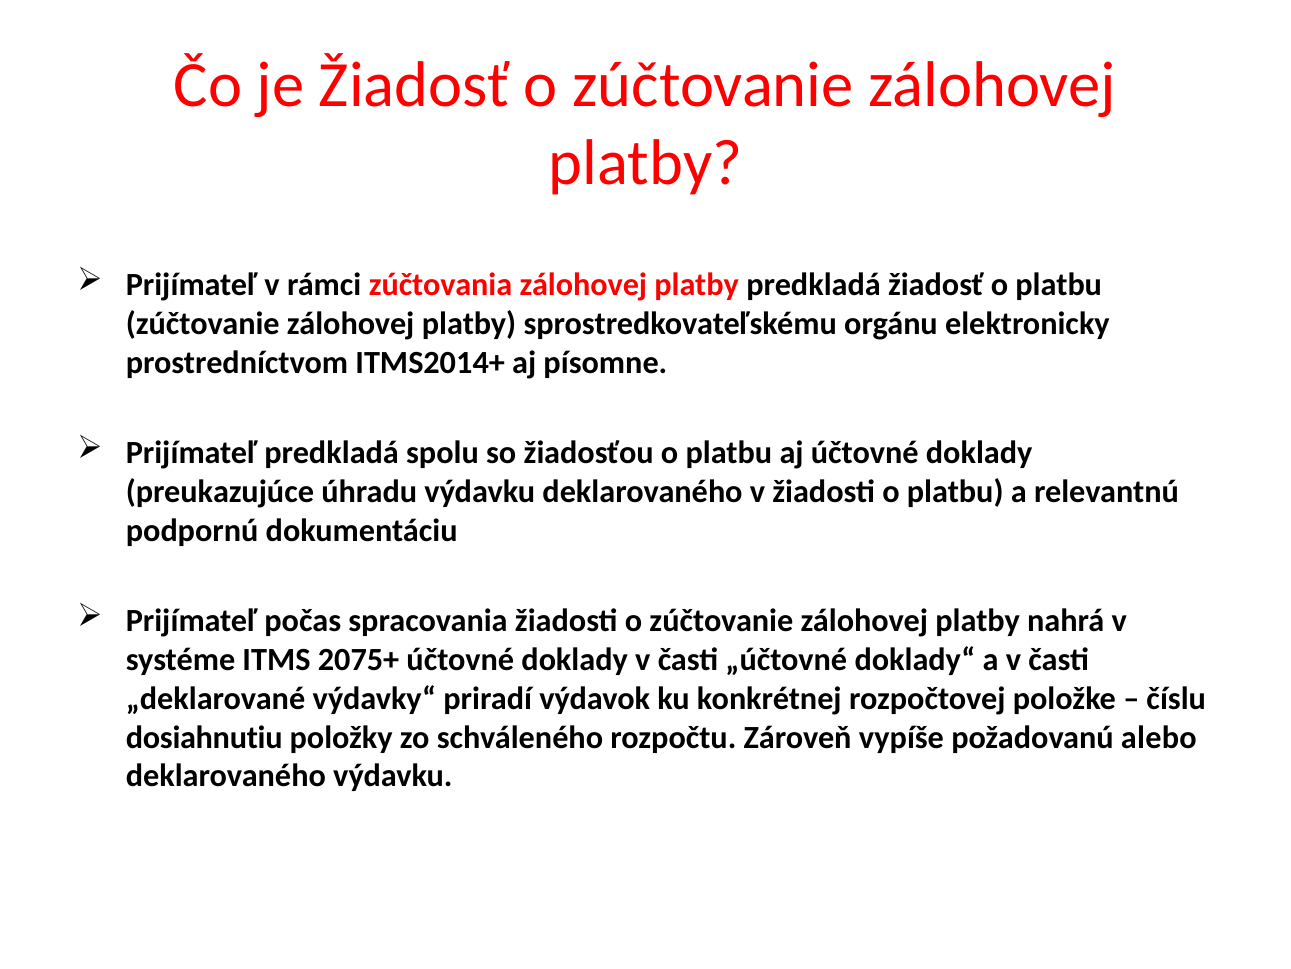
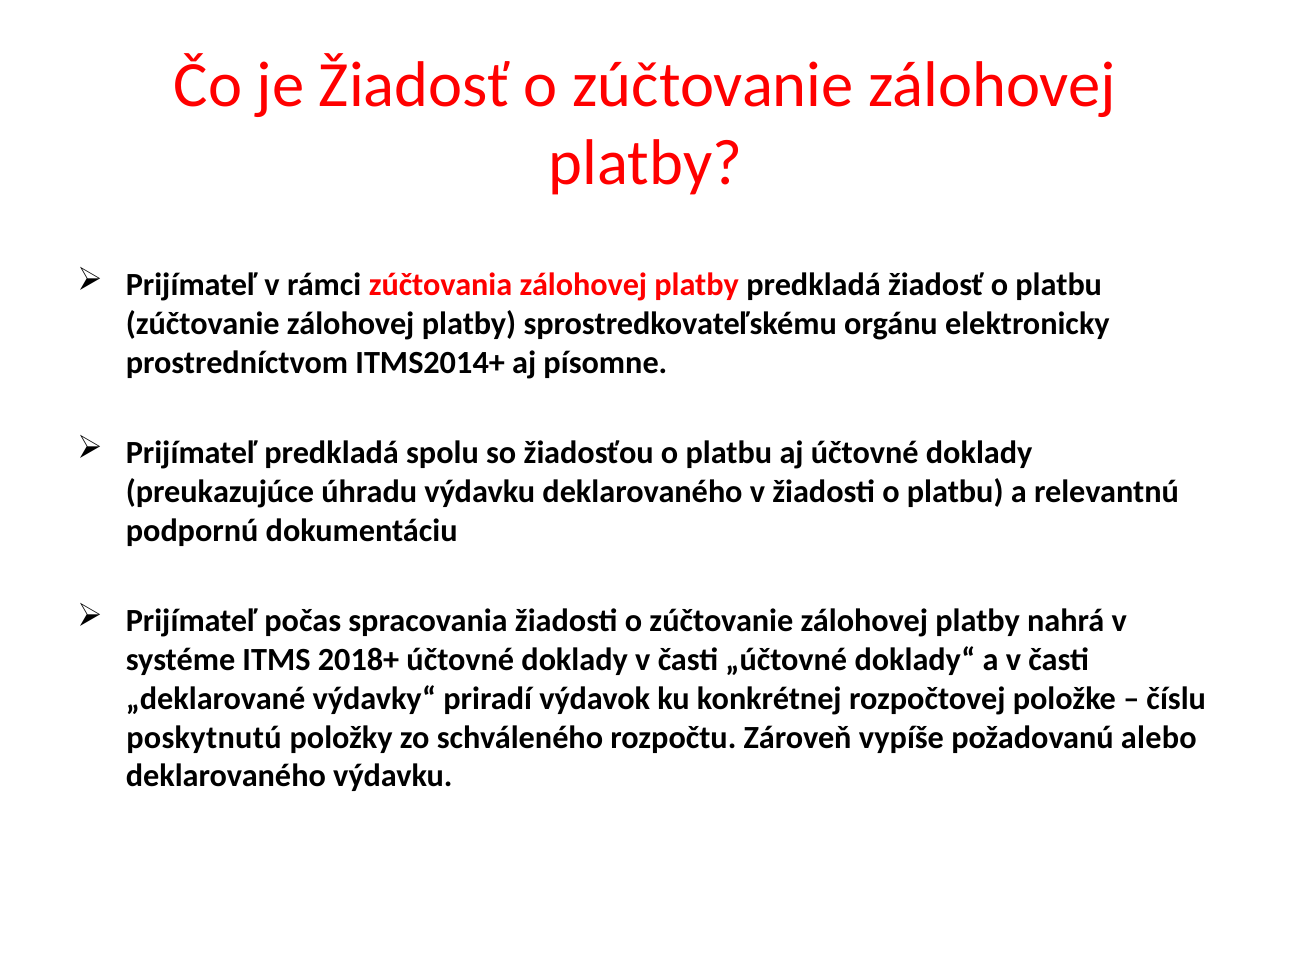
2075+: 2075+ -> 2018+ (359, 659)
dosiahnutiu: dosiahnutiu -> poskytnutú (204, 737)
